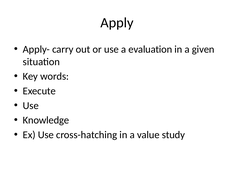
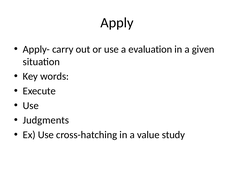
Knowledge: Knowledge -> Judgments (46, 120)
